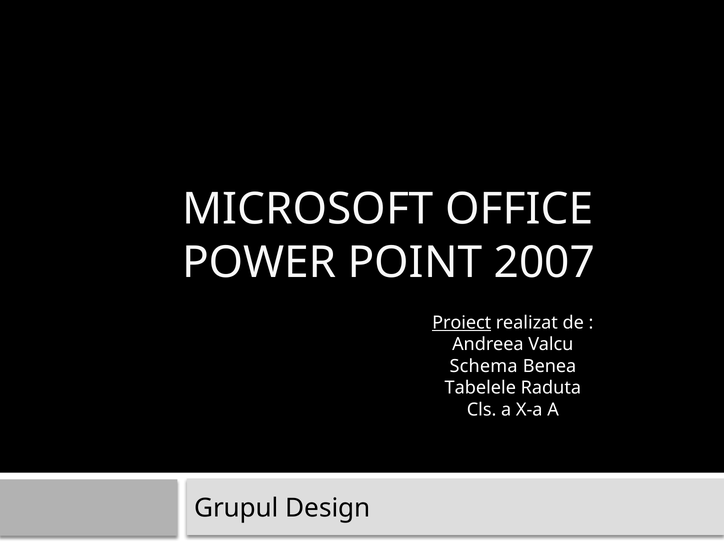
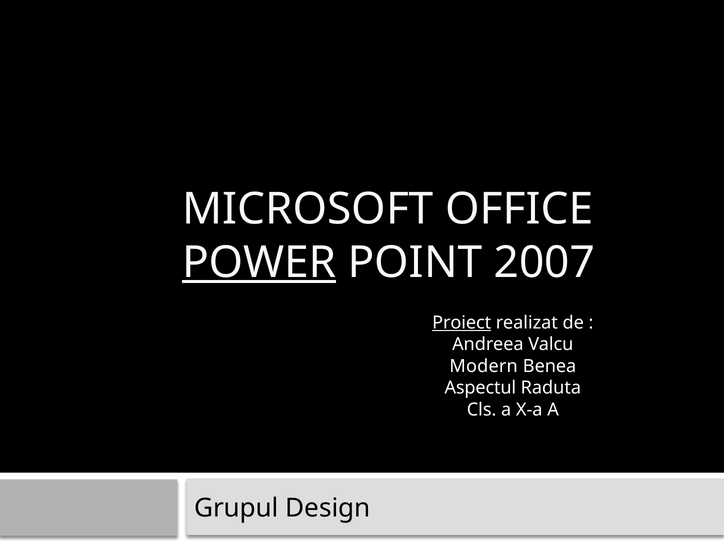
POWER underline: none -> present (259, 263)
Schema: Schema -> Modern (484, 366)
Tabelele: Tabelele -> Aspectul (480, 388)
